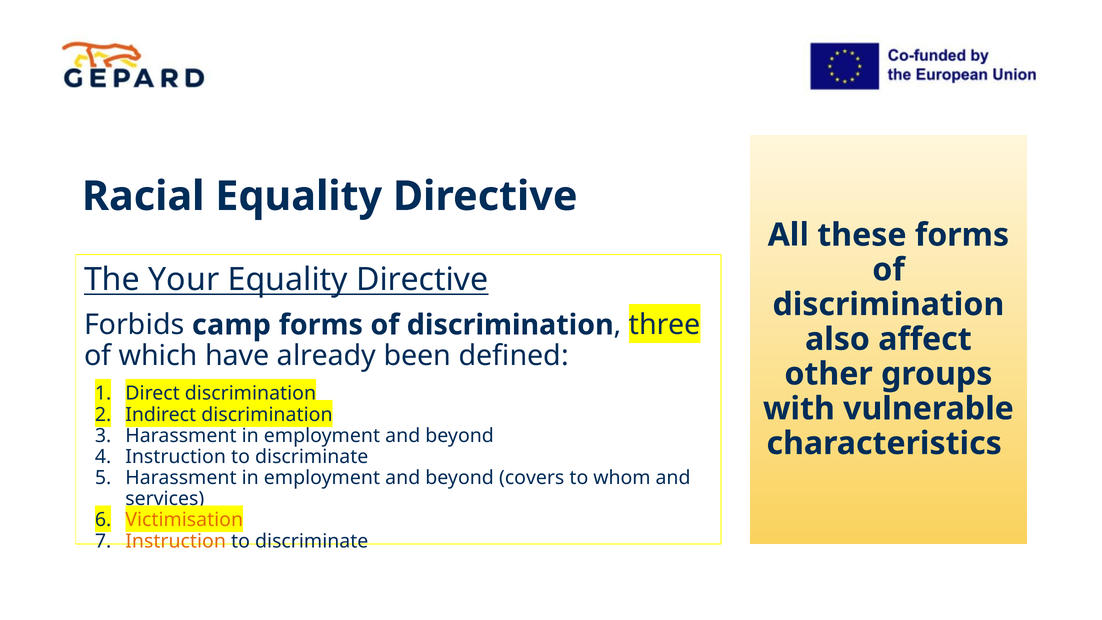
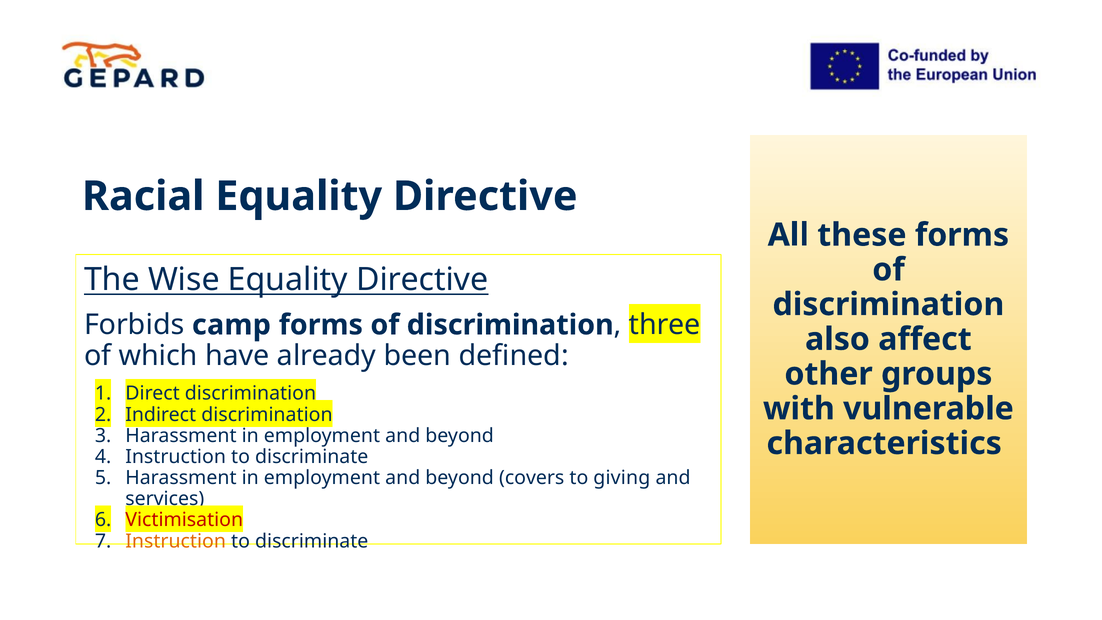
Your: Your -> Wise (184, 280)
whom: whom -> giving (622, 478)
Victimisation colour: orange -> red (184, 520)
